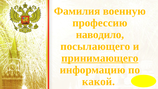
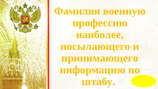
наводило: наводило -> наиболее (100, 35)
принимающего underline: present -> none (100, 58)
какой: какой -> штабу (99, 82)
